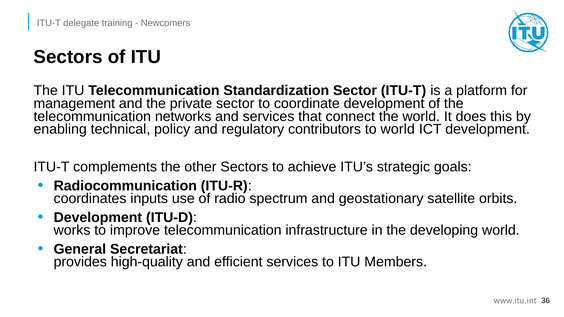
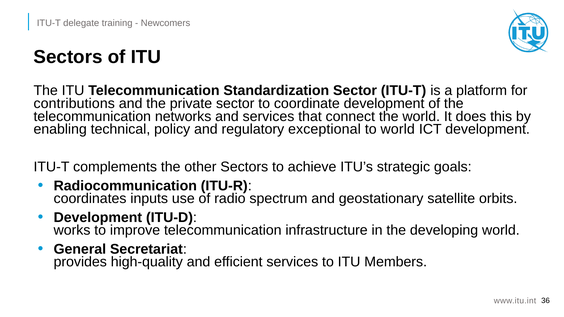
management: management -> contributions (74, 104)
contributors: contributors -> exceptional (324, 129)
